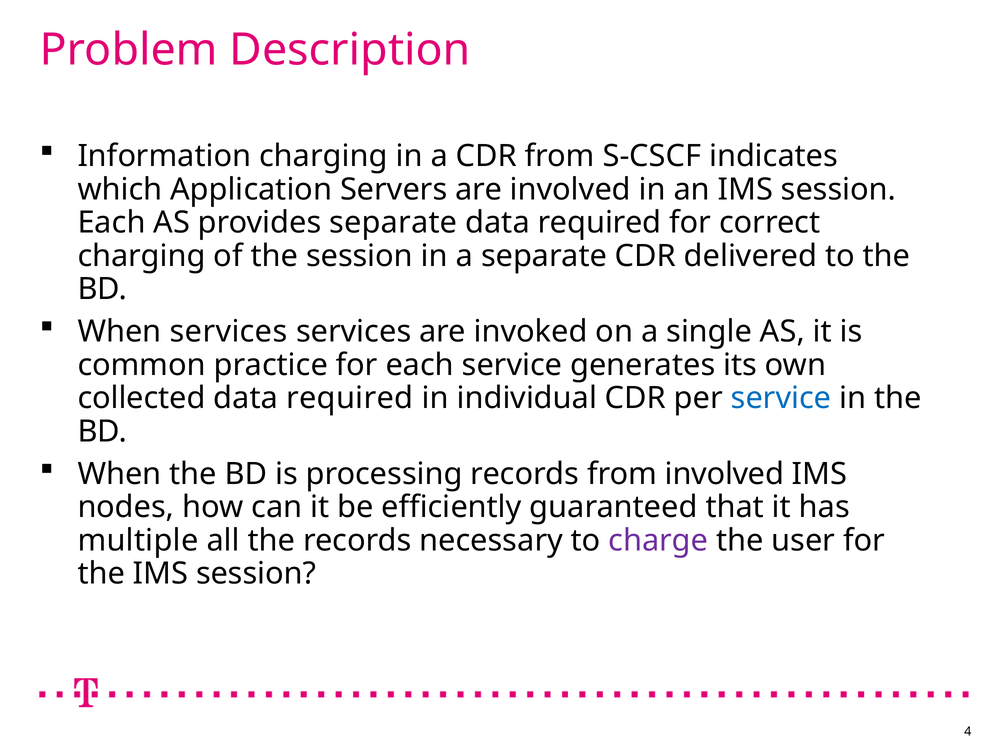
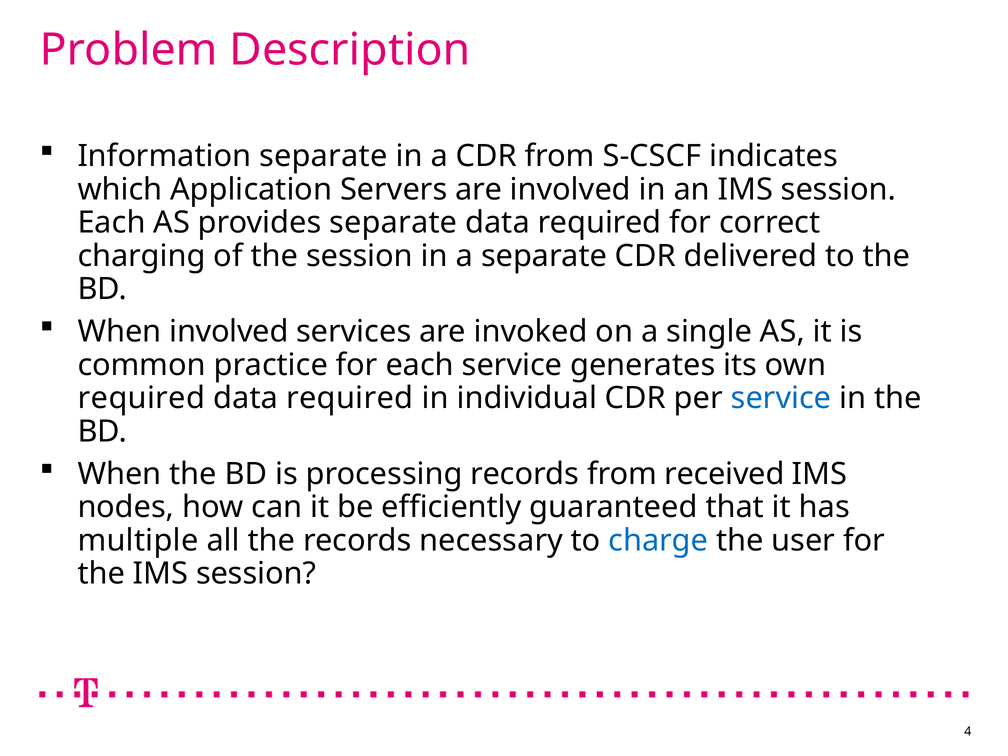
Information charging: charging -> separate (323, 156)
When services: services -> involved (229, 332)
collected: collected -> required (141, 398)
from involved: involved -> received (724, 474)
charge colour: purple -> blue (658, 541)
